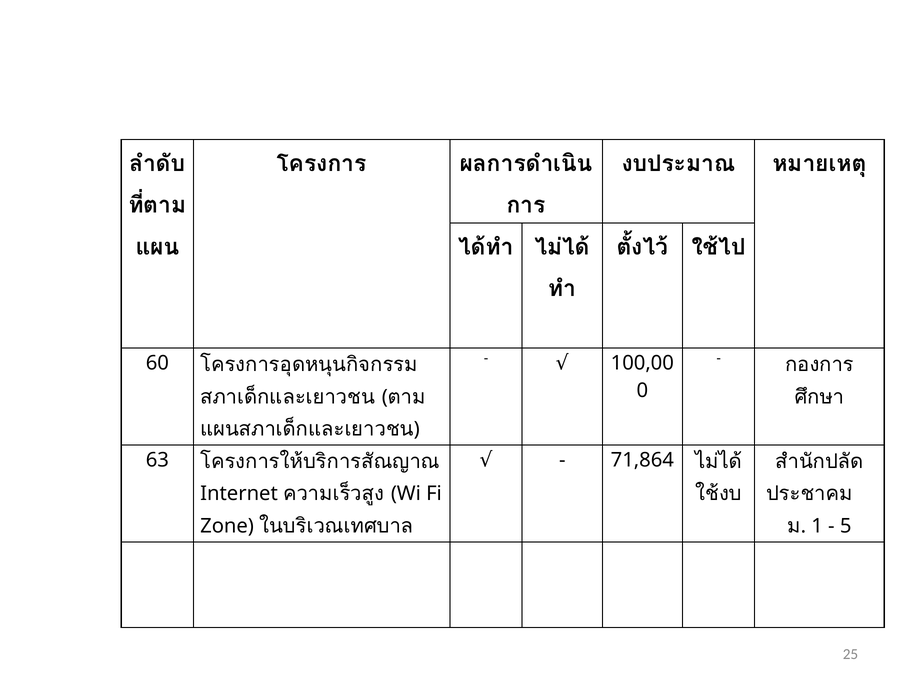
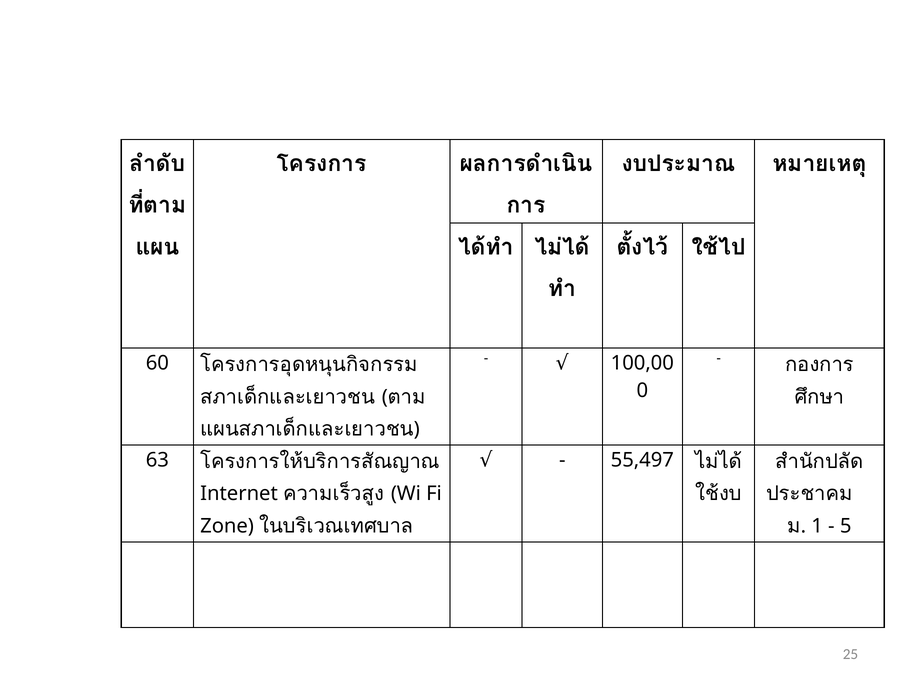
71,864: 71,864 -> 55,497 (642, 460)
